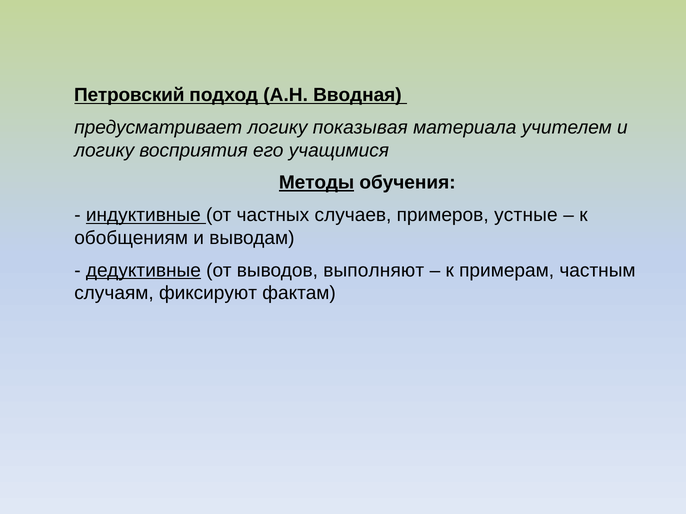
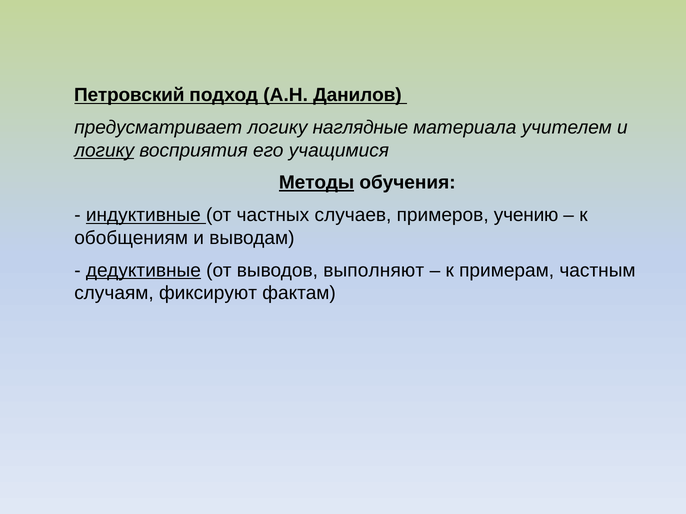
Вводная: Вводная -> Данилов (357, 95)
показывая: показывая -> наглядные (360, 128)
логику underline: none -> present (104, 150)
устные: устные -> учению (526, 215)
